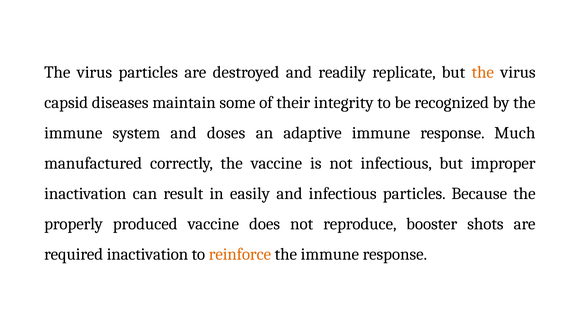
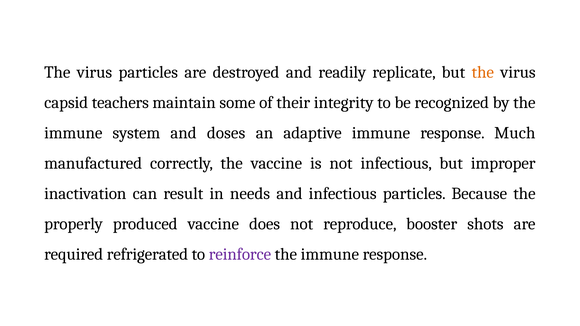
diseases: diseases -> teachers (120, 103)
easily: easily -> needs (250, 194)
required inactivation: inactivation -> refrigerated (147, 255)
reinforce colour: orange -> purple (240, 255)
